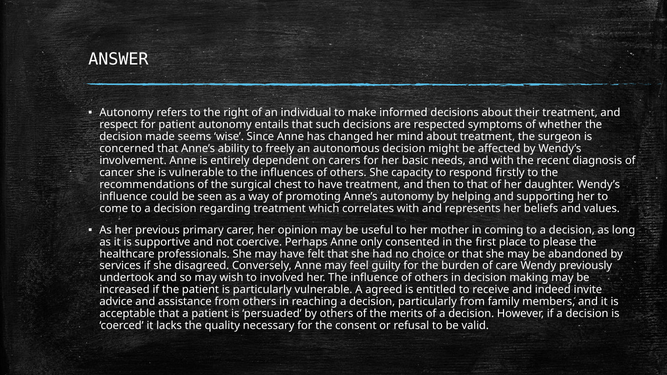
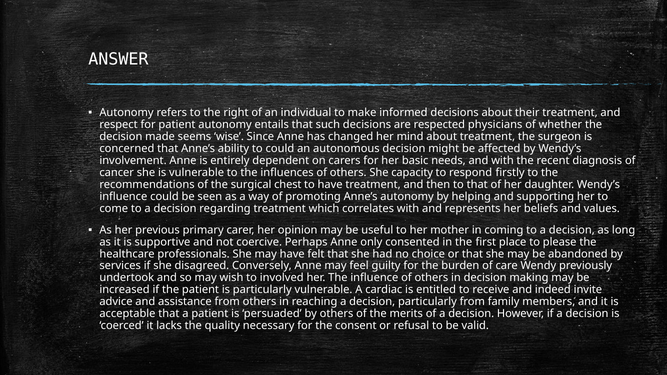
symptoms: symptoms -> physicians (495, 125)
to freely: freely -> could (280, 149)
agreed: agreed -> cardiac (384, 290)
